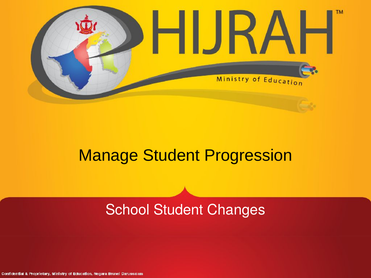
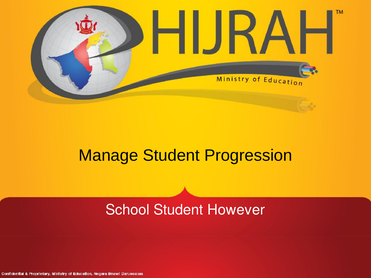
Changes: Changes -> However (236, 210)
